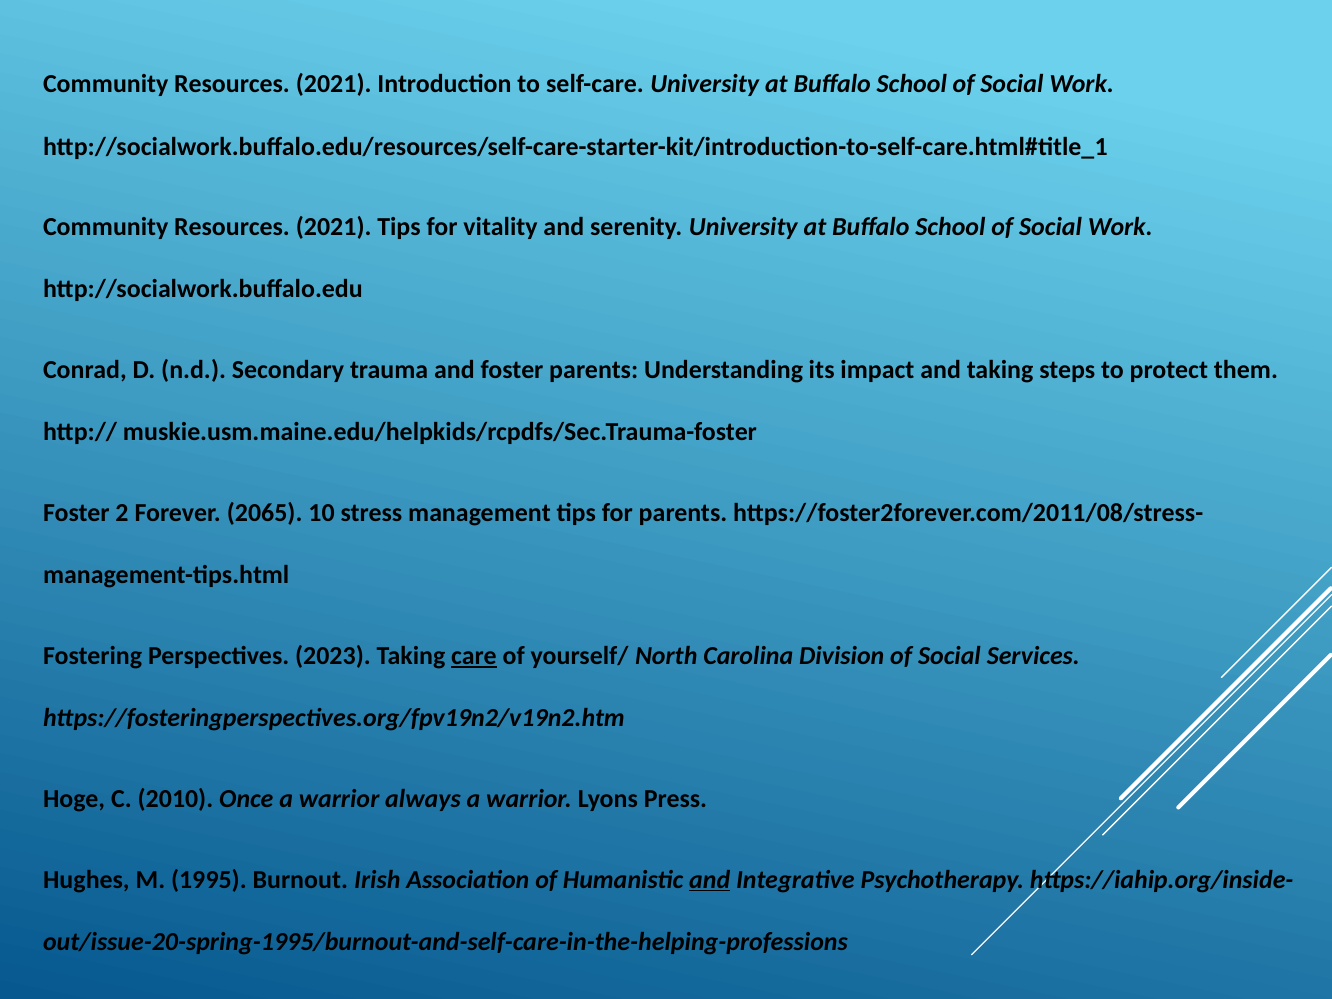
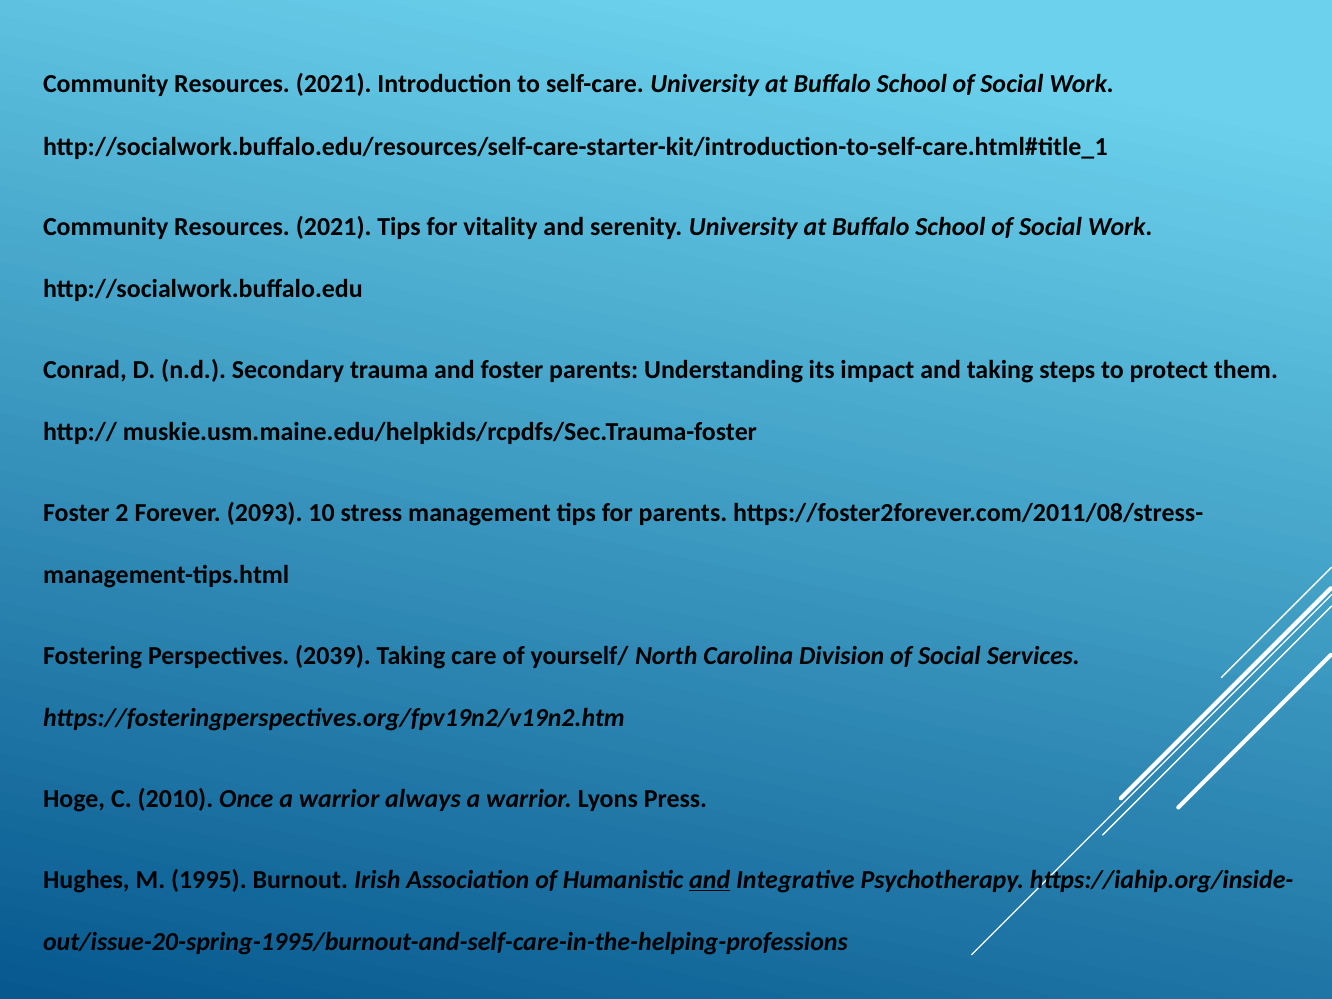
2065: 2065 -> 2093 (265, 513)
2023: 2023 -> 2039 (333, 656)
care underline: present -> none (474, 656)
